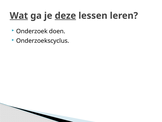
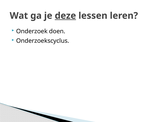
Wat underline: present -> none (19, 16)
